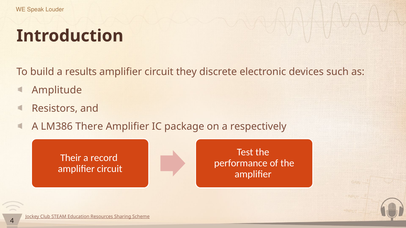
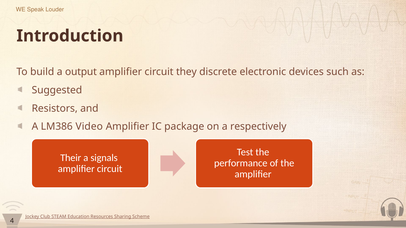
results: results -> output (81, 72)
Amplitude: Amplitude -> Suggested (57, 90)
There: There -> Video (89, 127)
record: record -> signals (104, 158)
